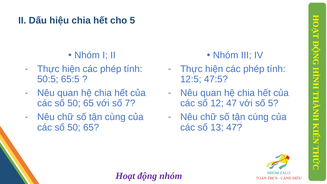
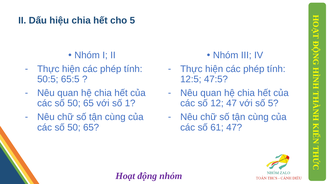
7: 7 -> 1 (130, 103)
13: 13 -> 61 (217, 127)
